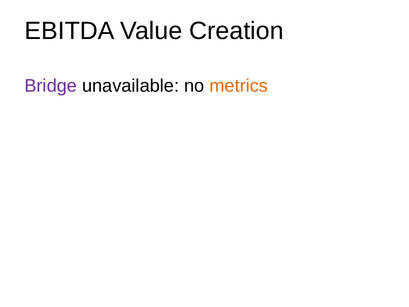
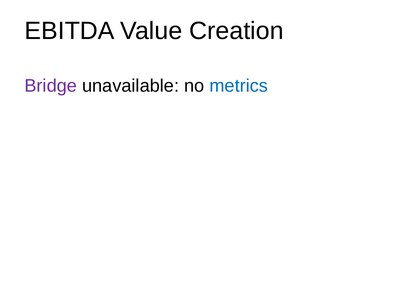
metrics colour: orange -> blue (239, 86)
